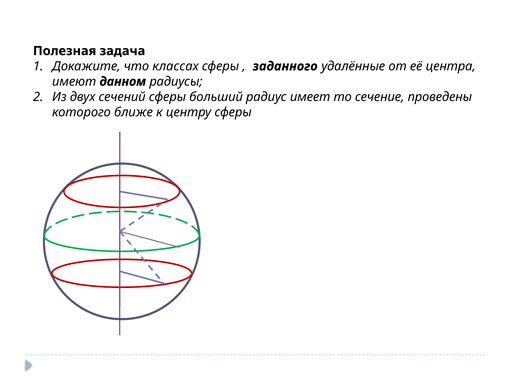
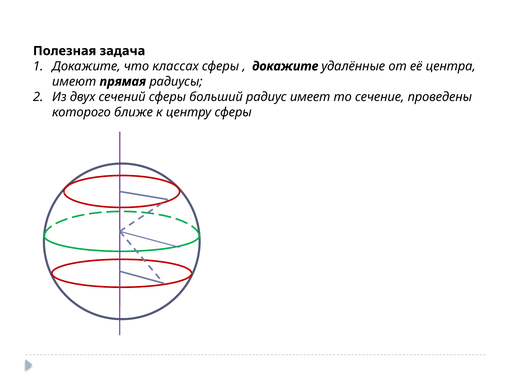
заданного: заданного -> докажите (285, 66)
данном: данном -> прямая (123, 82)
